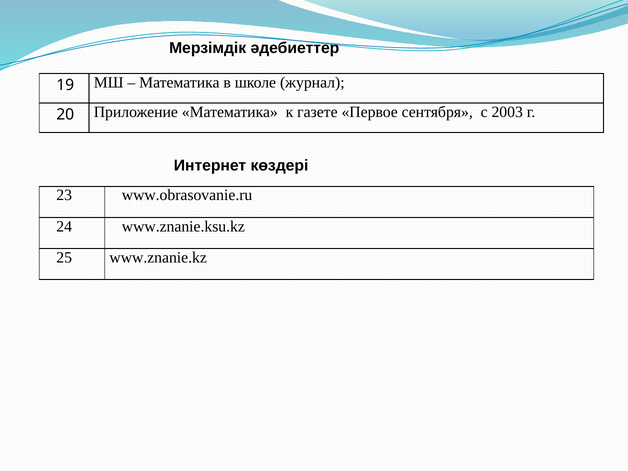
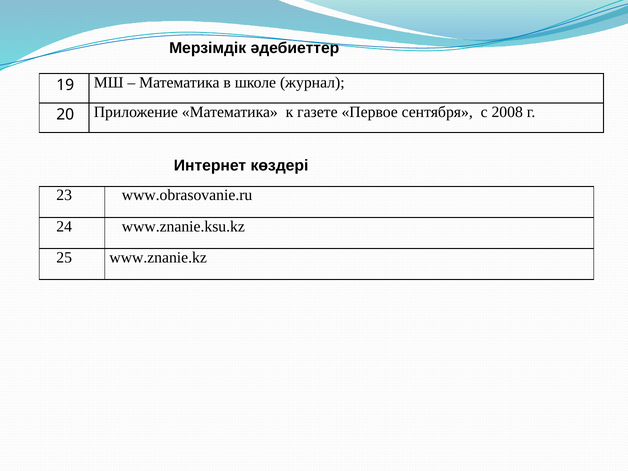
2003: 2003 -> 2008 (507, 112)
